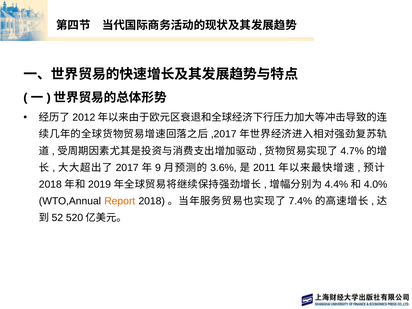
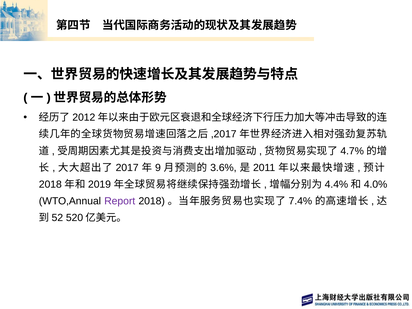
Report colour: orange -> purple (120, 201)
